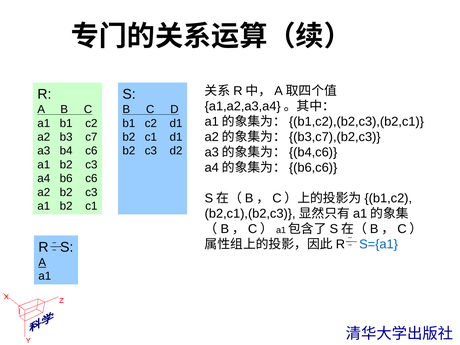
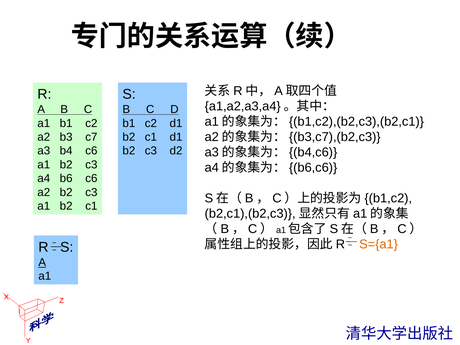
S={a1 colour: blue -> orange (379, 244)
